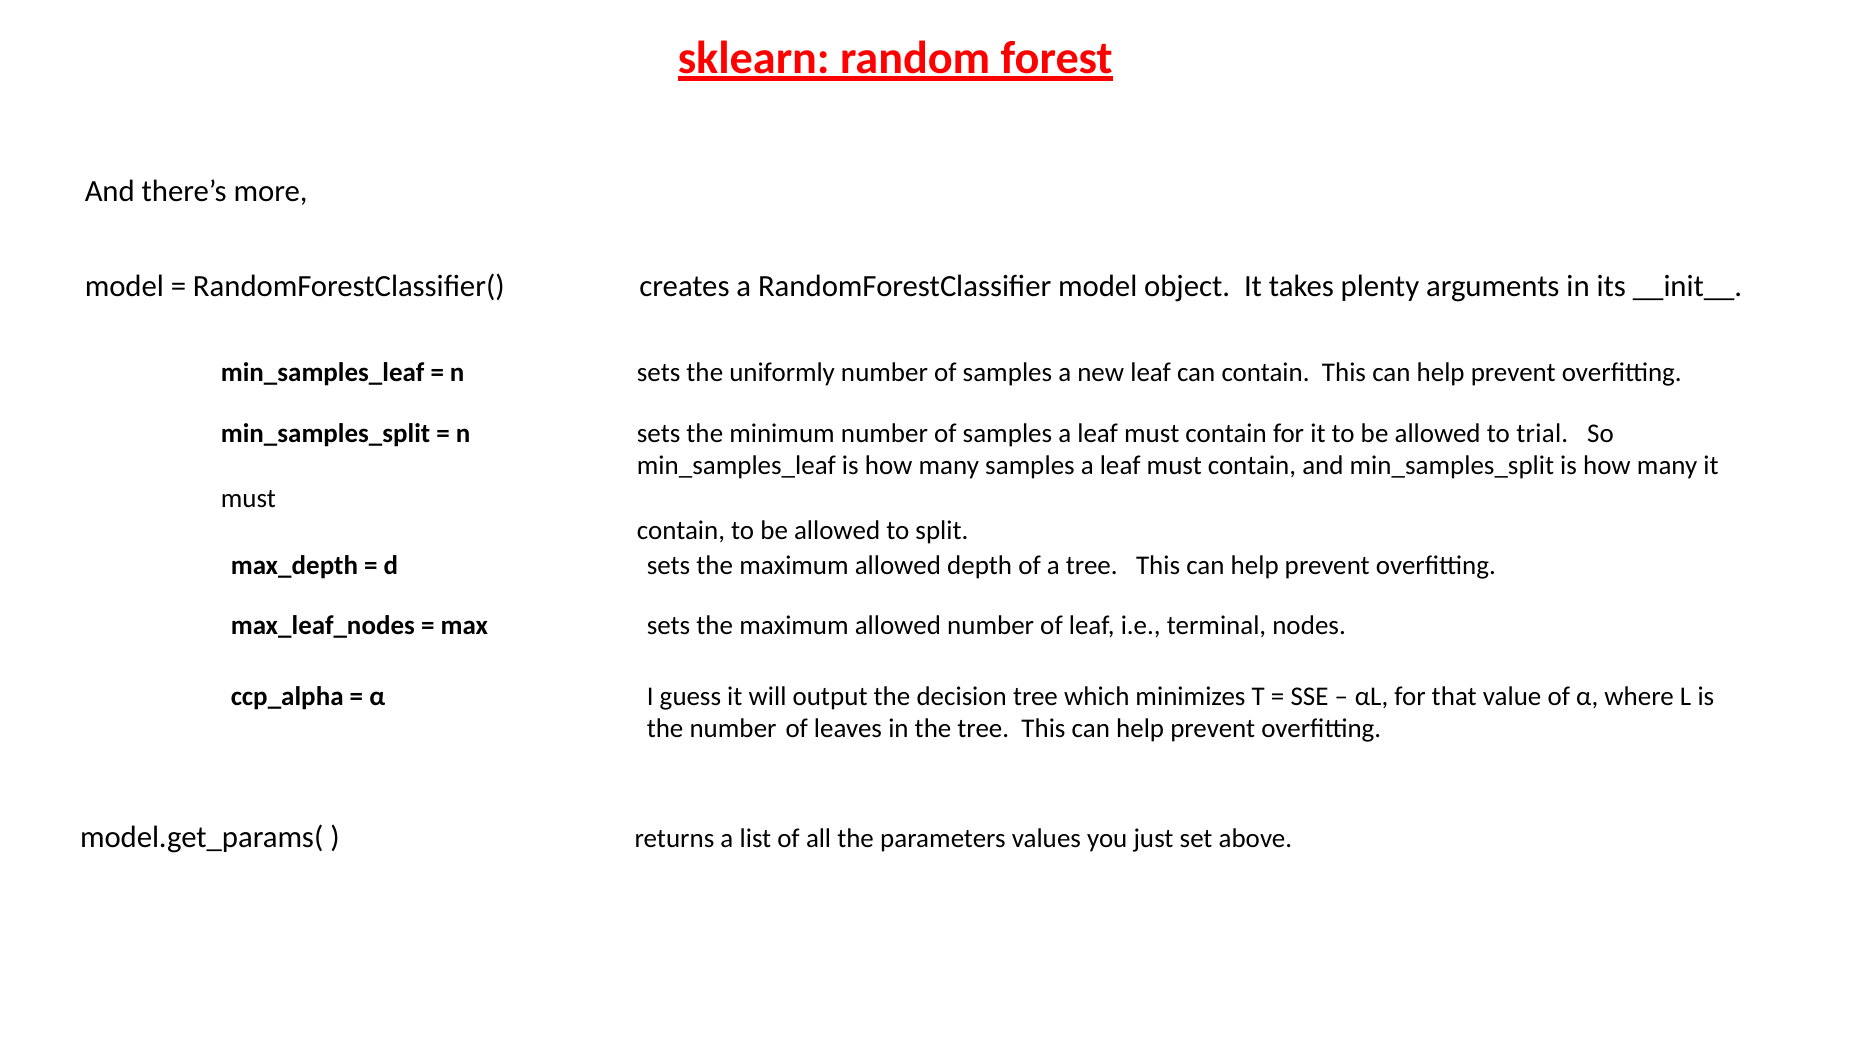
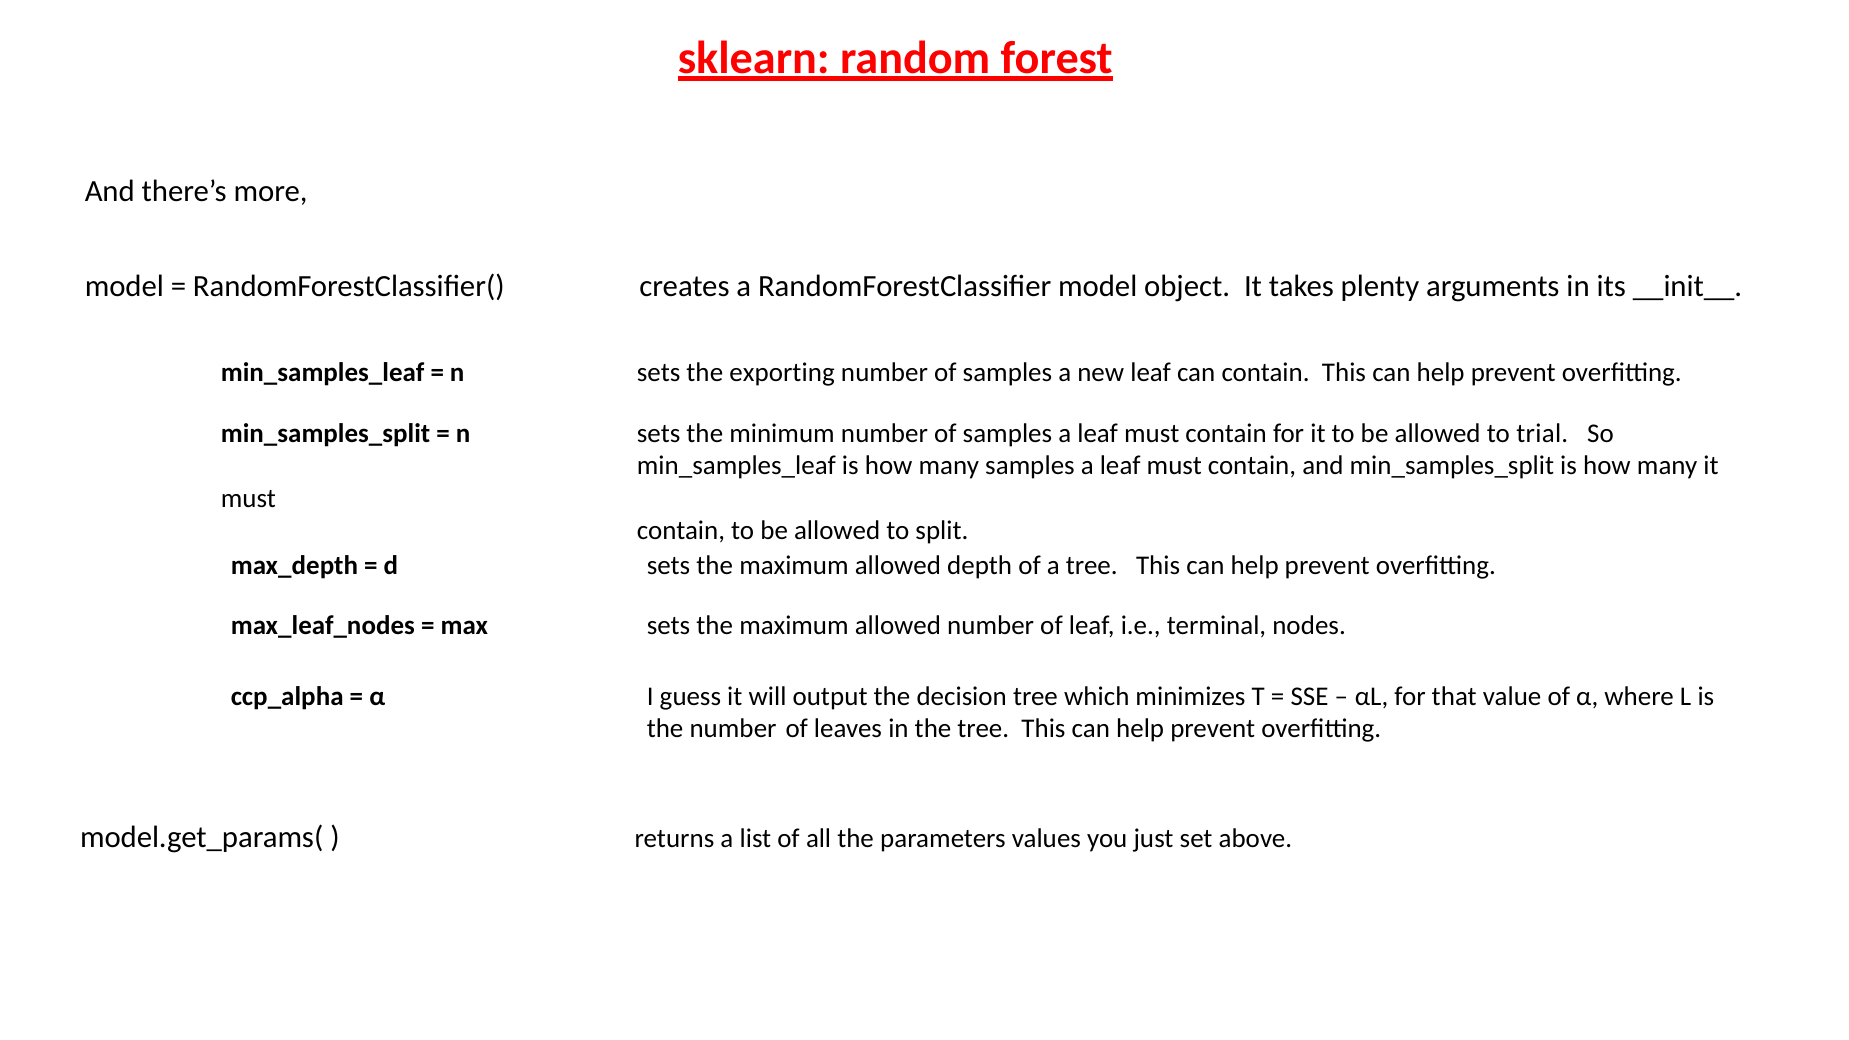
uniformly: uniformly -> exporting (782, 373)
